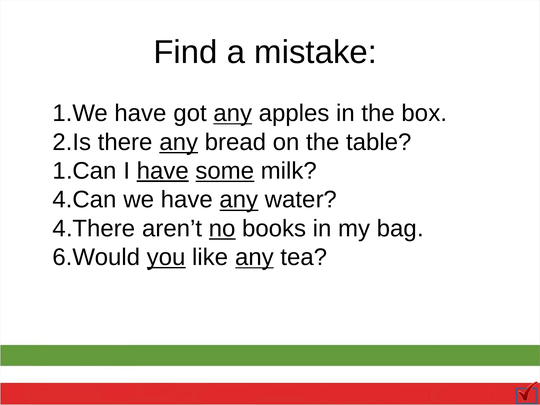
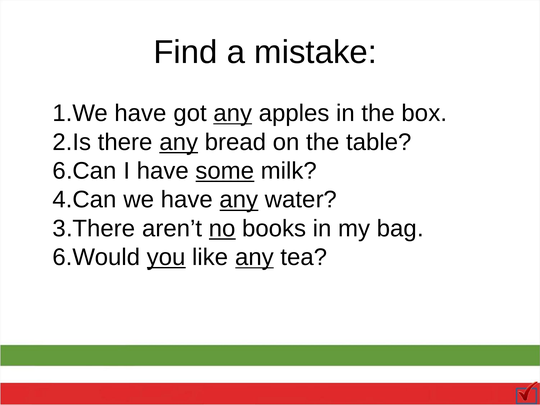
1.Can: 1.Can -> 6.Can (85, 171)
have underline: present -> none (163, 171)
4.There: 4.There -> 3.There (94, 229)
